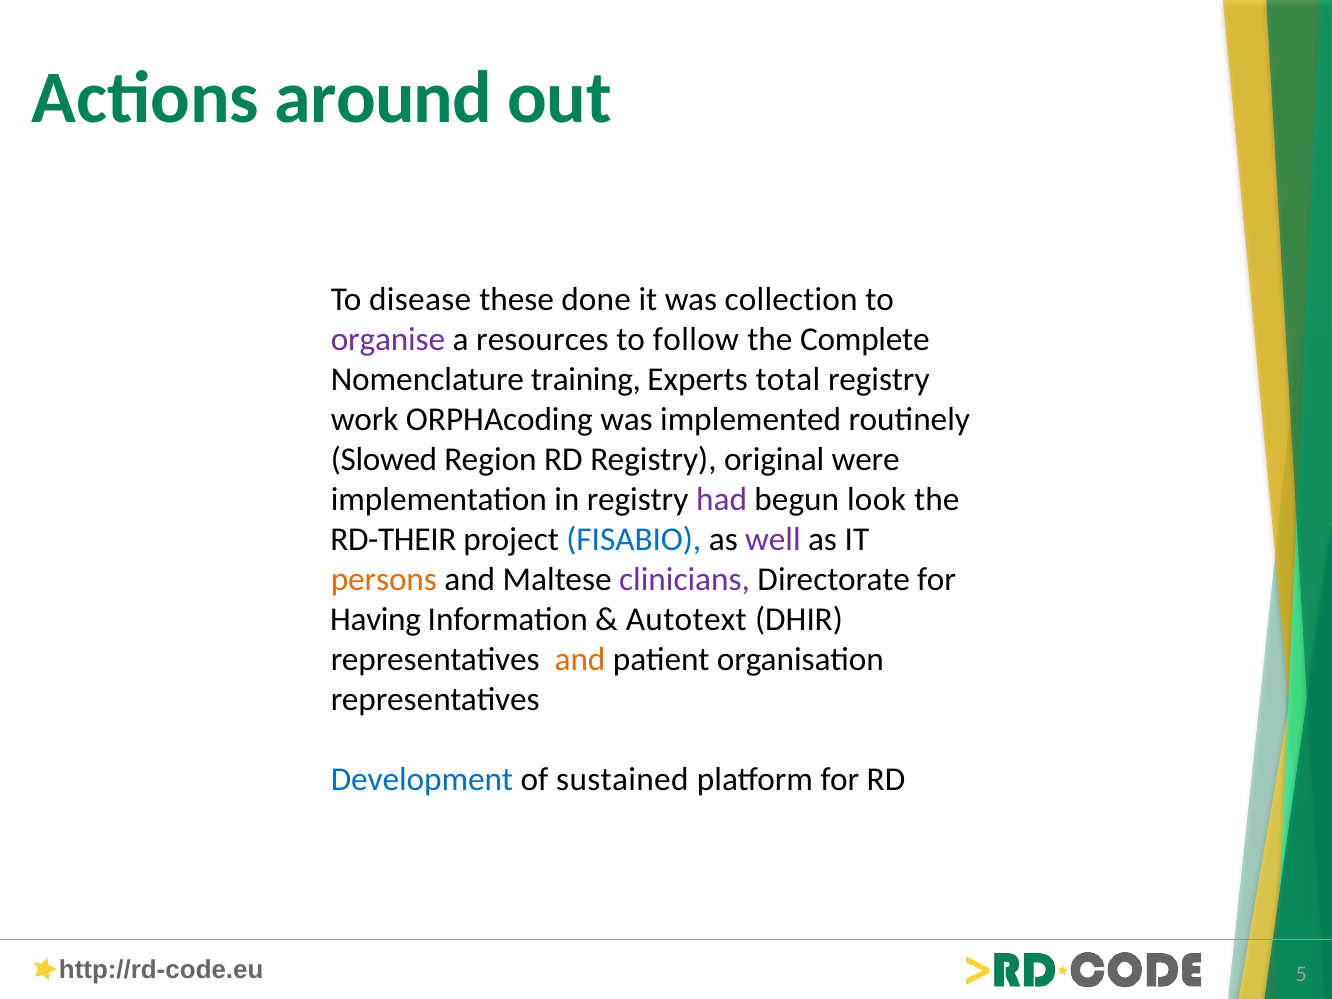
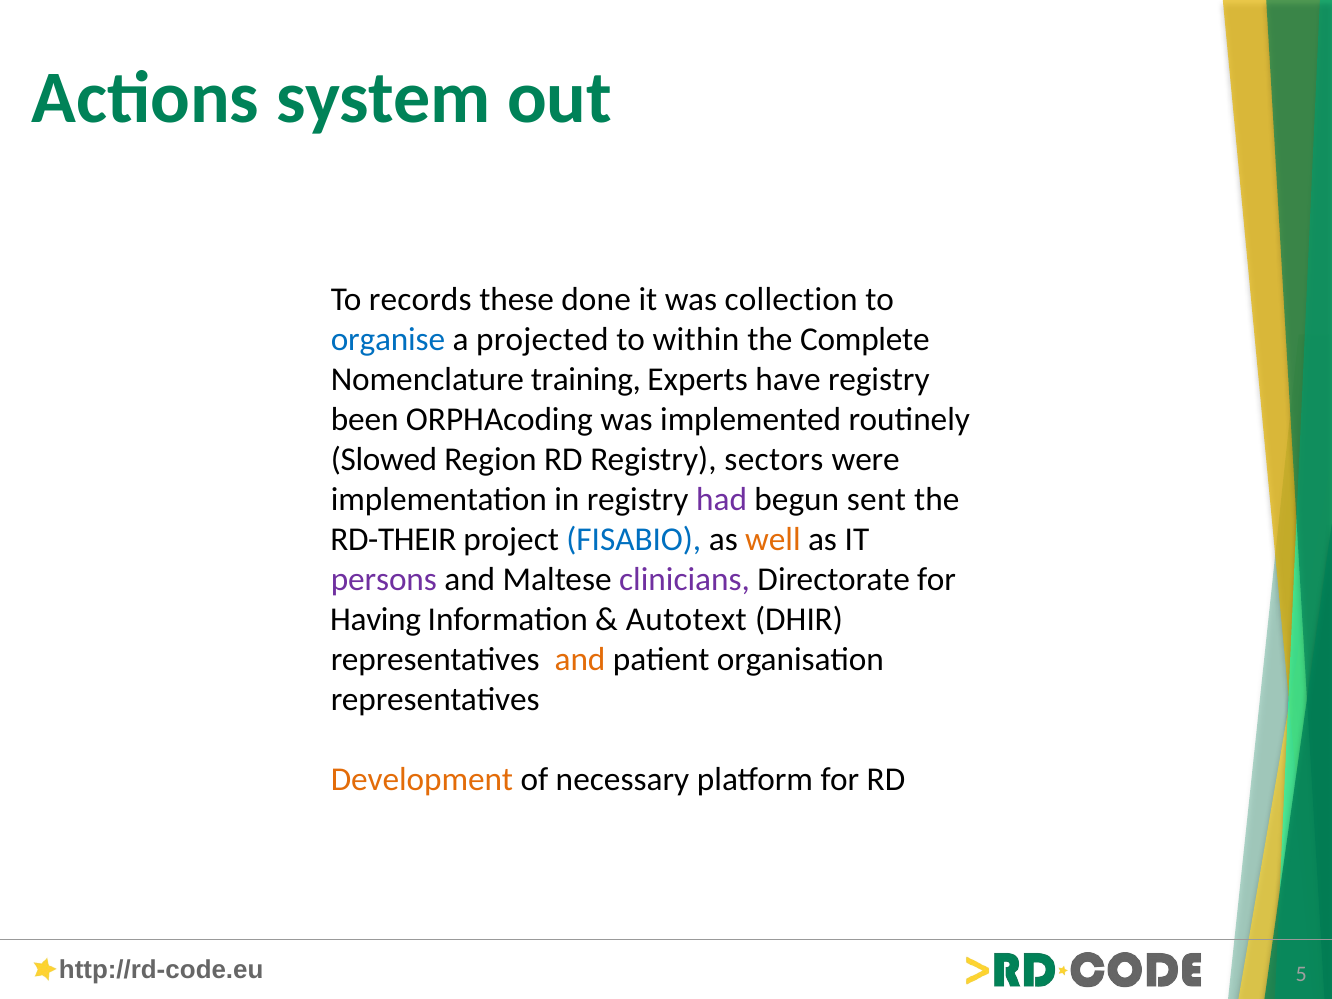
around: around -> system (384, 98)
disease: disease -> records (420, 300)
organise colour: purple -> blue (388, 340)
resources: resources -> projected (542, 340)
follow: follow -> within (696, 340)
total: total -> have (788, 380)
work: work -> been (365, 420)
original: original -> sectors (774, 460)
look: look -> sent (876, 499)
well colour: purple -> orange (773, 539)
persons colour: orange -> purple (384, 579)
Development colour: blue -> orange (422, 779)
sustained: sustained -> necessary (623, 779)
